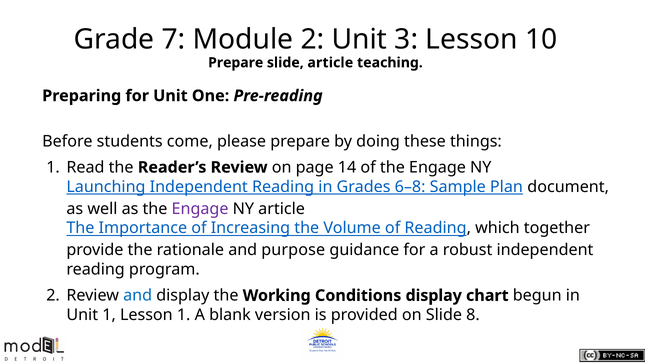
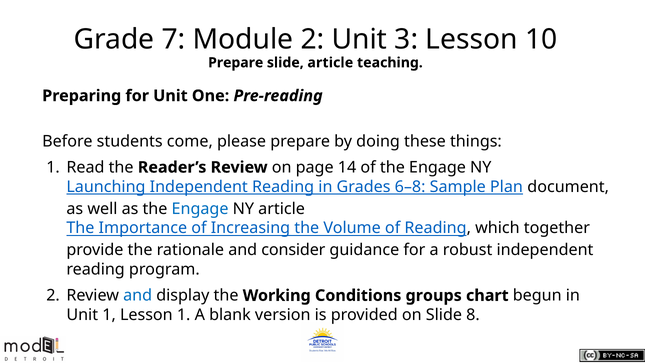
Engage colour: purple -> blue (200, 209)
purpose: purpose -> consider (293, 250)
Conditions display: display -> groups (434, 295)
